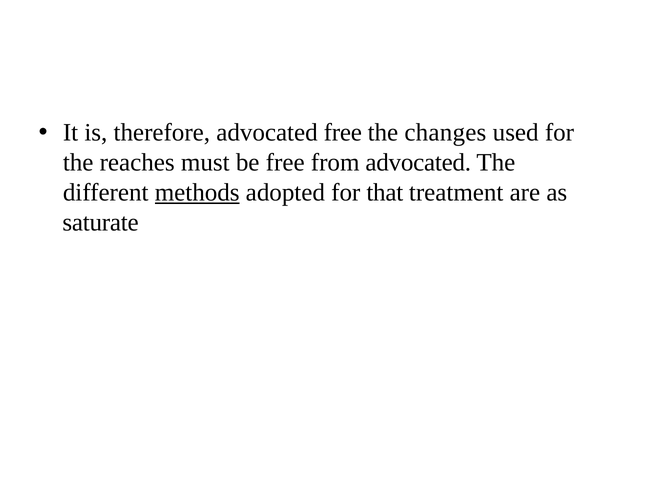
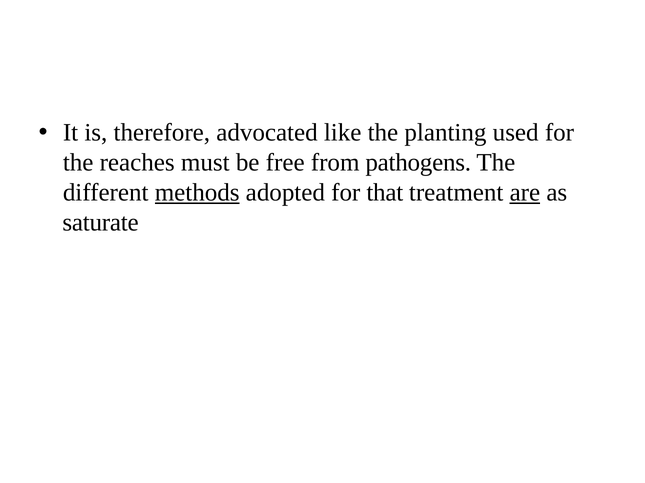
advocated free: free -> like (343, 133)
changes: changes -> planting (445, 133)
from advocated: advocated -> pathogens (418, 163)
are underline: none -> present (525, 193)
